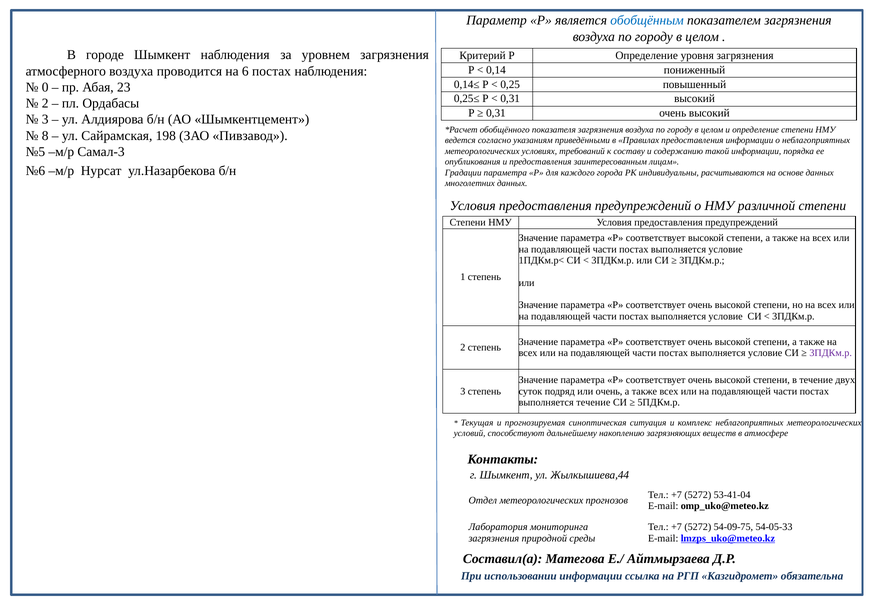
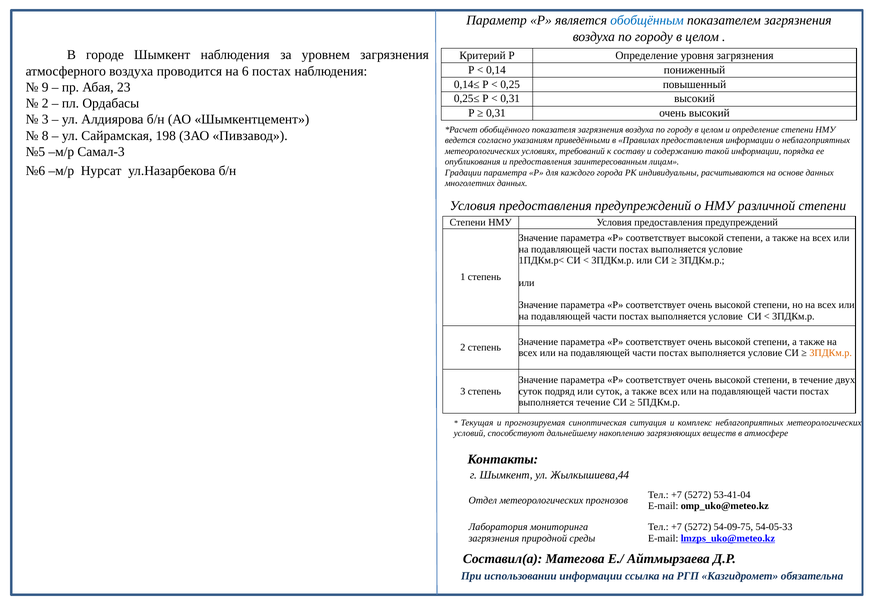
0: 0 -> 9 (45, 87)
3ПДКм.р colour: purple -> orange (831, 353)
или очень: очень -> суток (609, 391)
